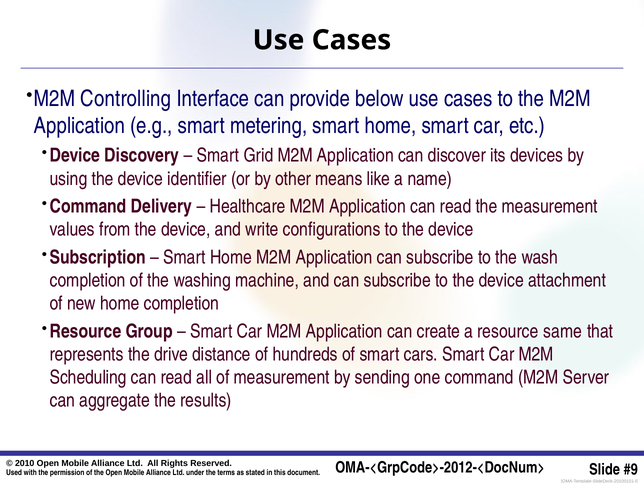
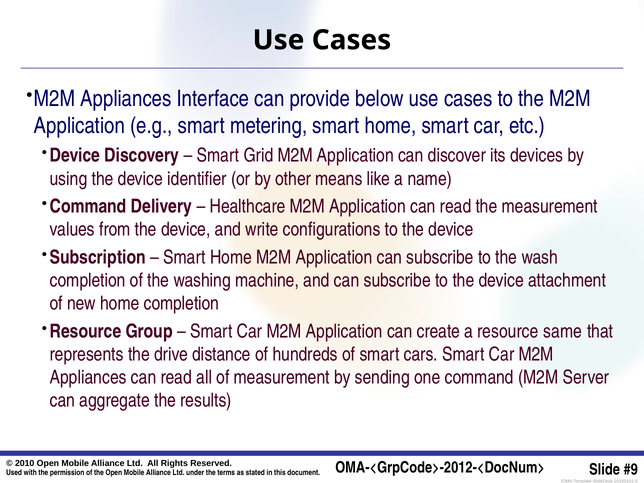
Controlling: Controlling -> Appliances (126, 99)
Scheduling: Scheduling -> Appliances (88, 378)
